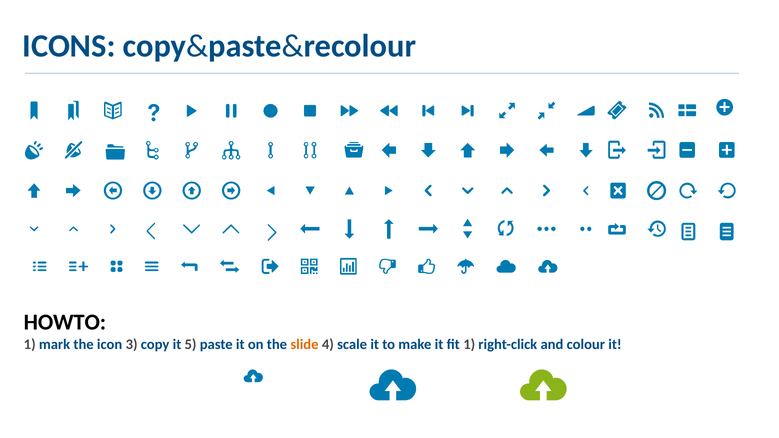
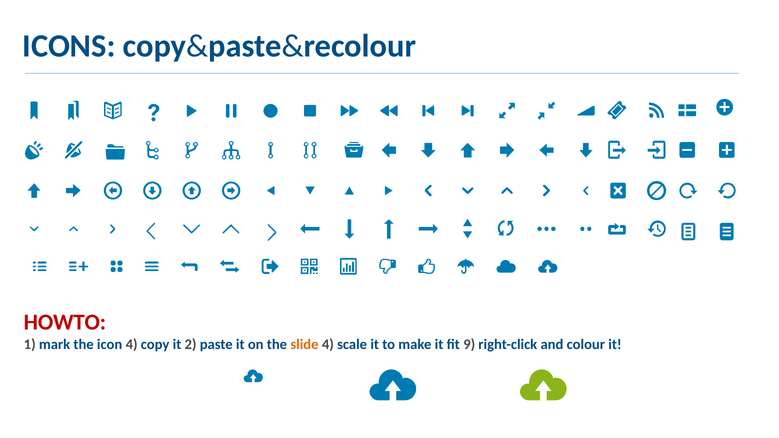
HOWTO colour: black -> red (65, 323)
icon 3: 3 -> 4 (132, 344)
5: 5 -> 2 (191, 344)
fit 1: 1 -> 9 (469, 344)
